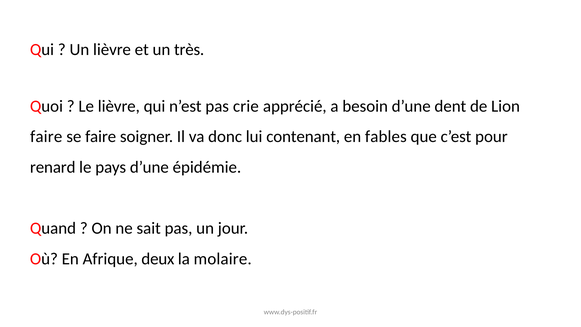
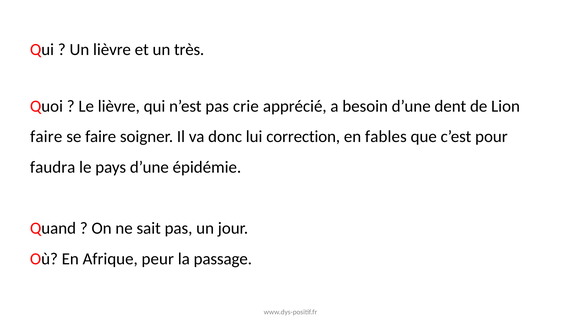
contenant: contenant -> correction (303, 137)
renard: renard -> faudra (53, 167)
deux: deux -> peur (158, 259)
molaire: molaire -> passage (223, 259)
